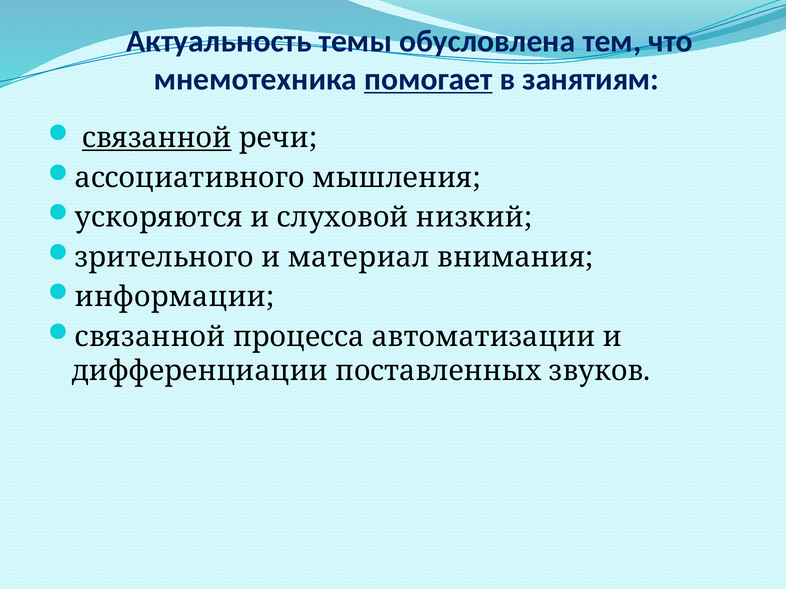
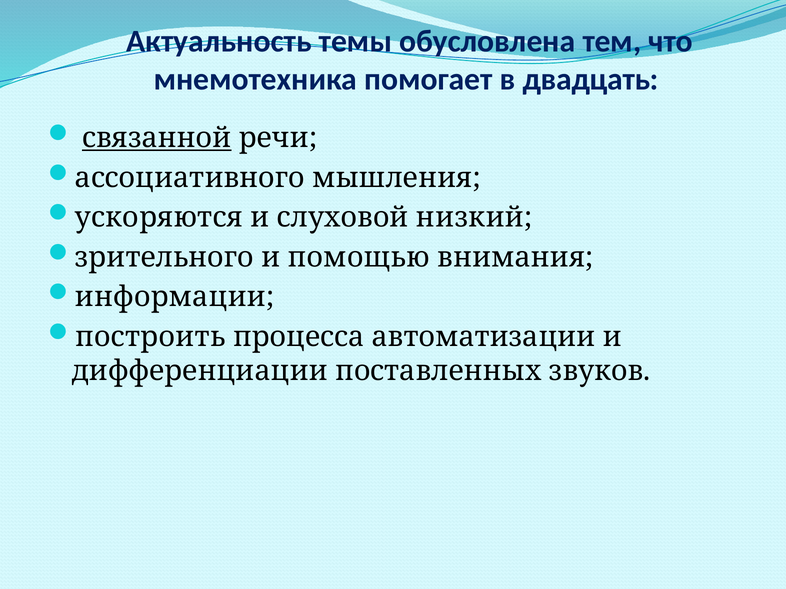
помогает underline: present -> none (428, 79)
занятиям: занятиям -> двадцать (591, 79)
материал: материал -> помощью (359, 258)
связанной: связанной -> построить (150, 337)
